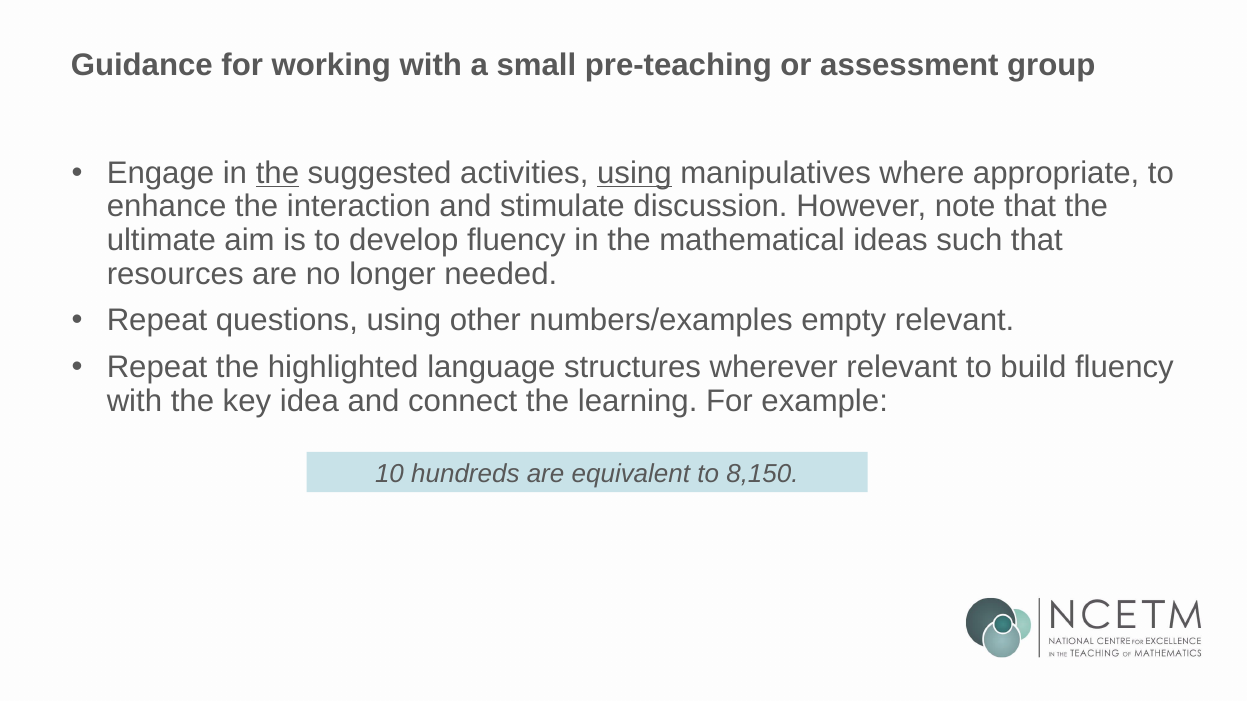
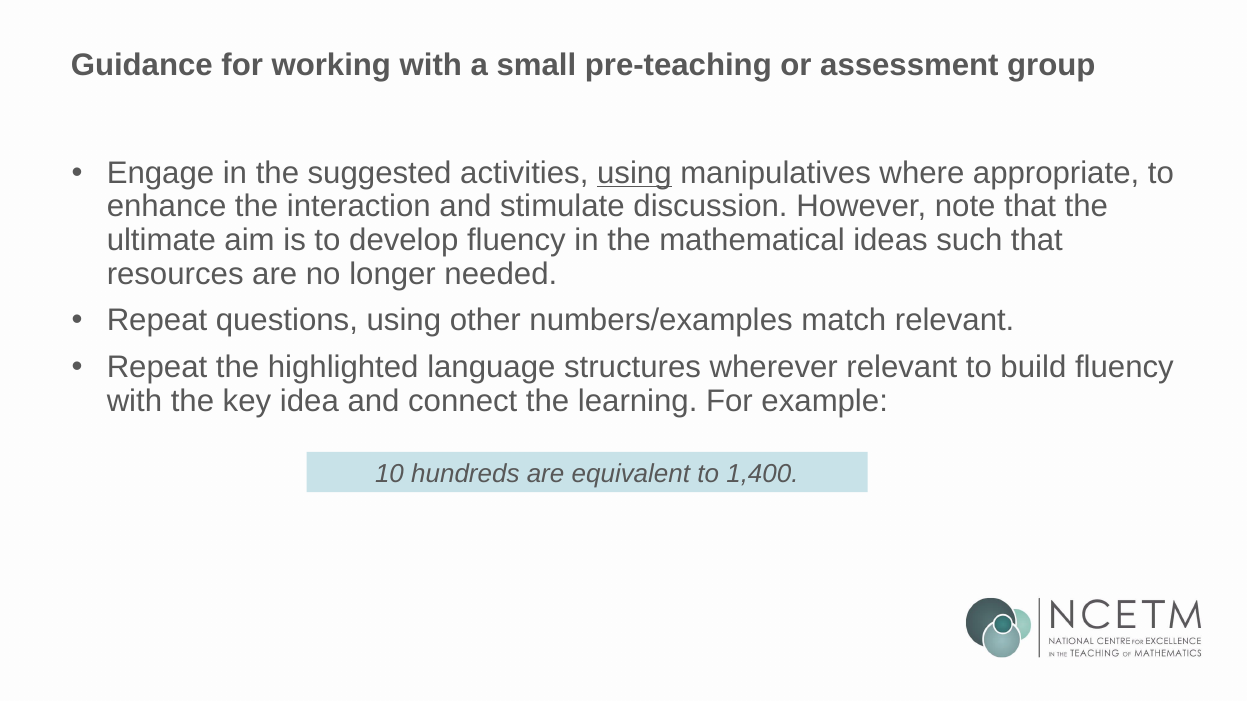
the underline: present -> none (277, 173)
empty: empty -> match (844, 321)
8,150: 8,150 -> 1,400 (762, 474)
